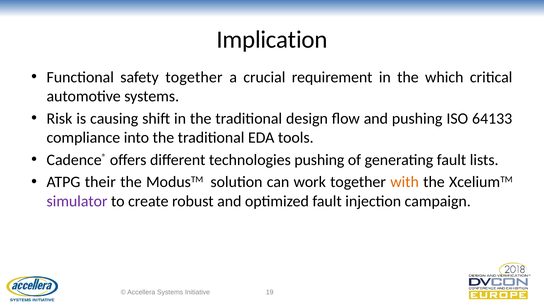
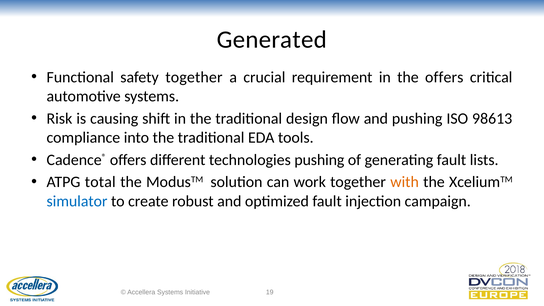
Implication: Implication -> Generated (272, 39)
the which: which -> offers (444, 77)
64133: 64133 -> 98613 (492, 119)
their: their -> total (100, 182)
simulator colour: purple -> blue (77, 201)
